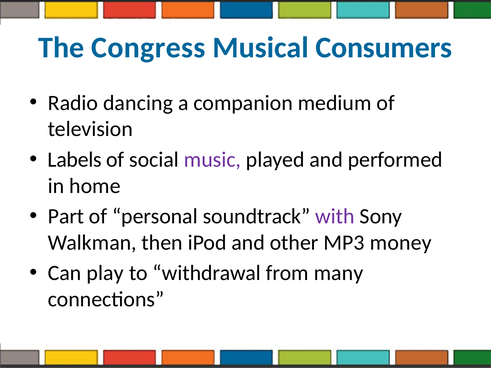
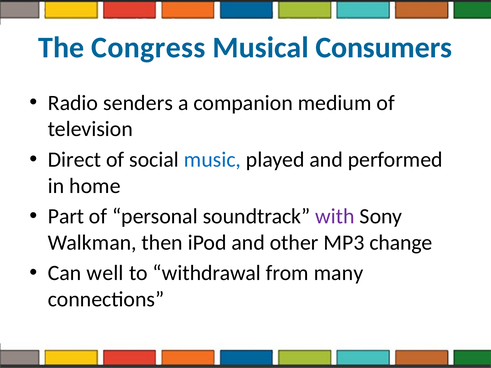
dancing: dancing -> senders (138, 103)
Labels: Labels -> Direct (75, 160)
music colour: purple -> blue (212, 160)
money: money -> change (401, 243)
play: play -> well (105, 273)
